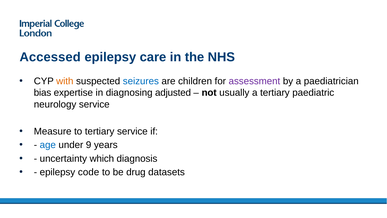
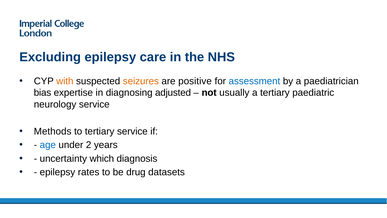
Accessed: Accessed -> Excluding (50, 57)
seizures colour: blue -> orange (141, 81)
children: children -> positive (195, 81)
assessment colour: purple -> blue (254, 81)
Measure: Measure -> Methods (53, 131)
9: 9 -> 2 (89, 145)
code: code -> rates (89, 172)
